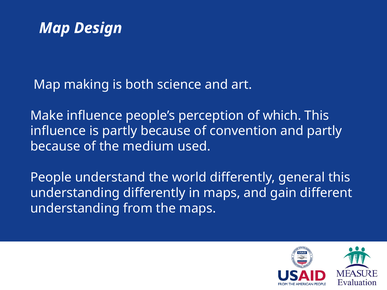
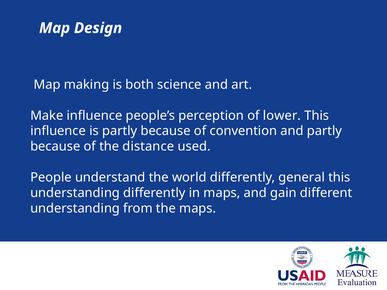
which: which -> lower (282, 116)
medium: medium -> distance (148, 147)
